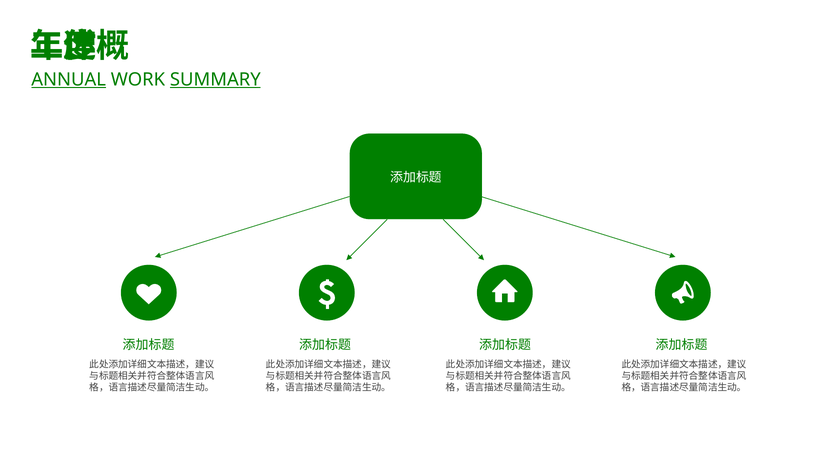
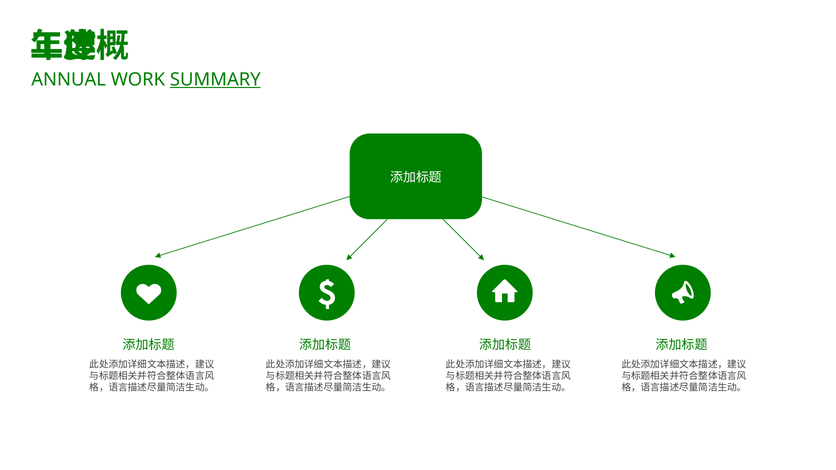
ANNUAL underline: present -> none (69, 80)
